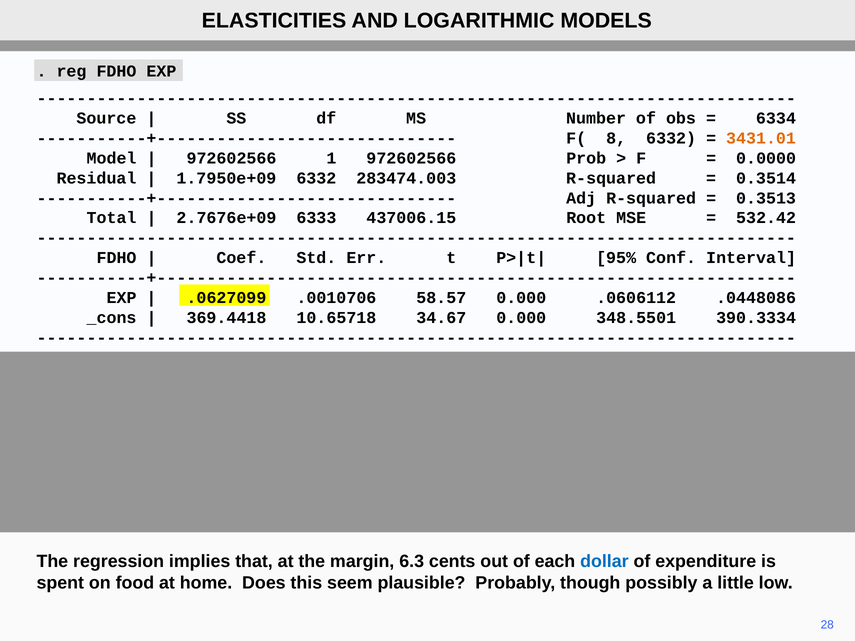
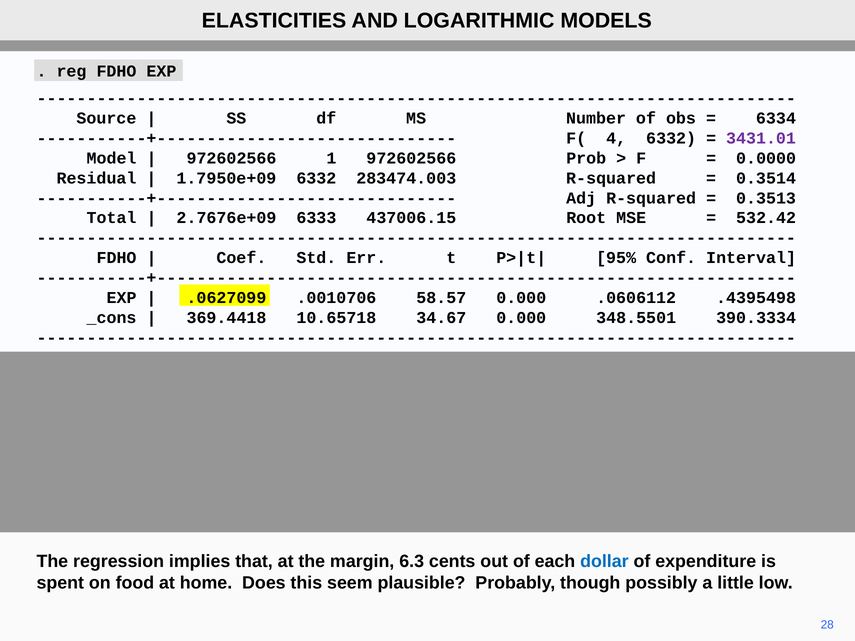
8: 8 -> 4 (616, 138)
3431.01 colour: orange -> purple (761, 138)
.0448086: .0448086 -> .4395498 (756, 298)
